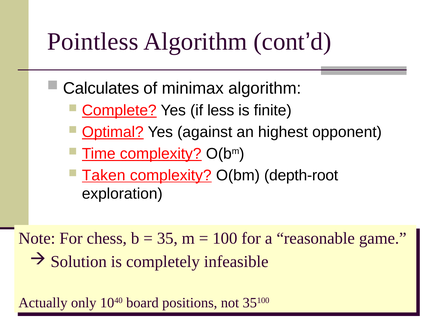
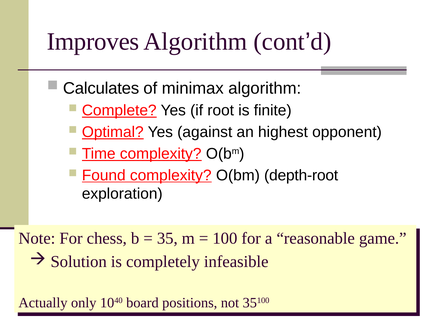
Pointless: Pointless -> Improves (93, 42)
less: less -> root (221, 110)
Taken: Taken -> Found (104, 175)
